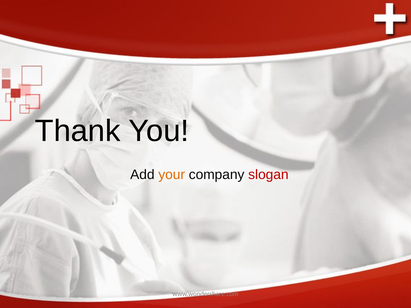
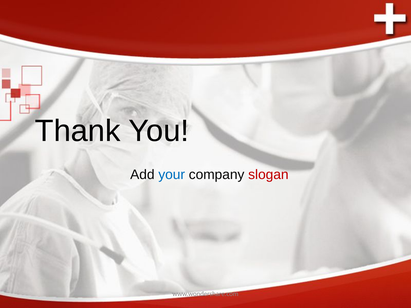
your colour: orange -> blue (172, 175)
